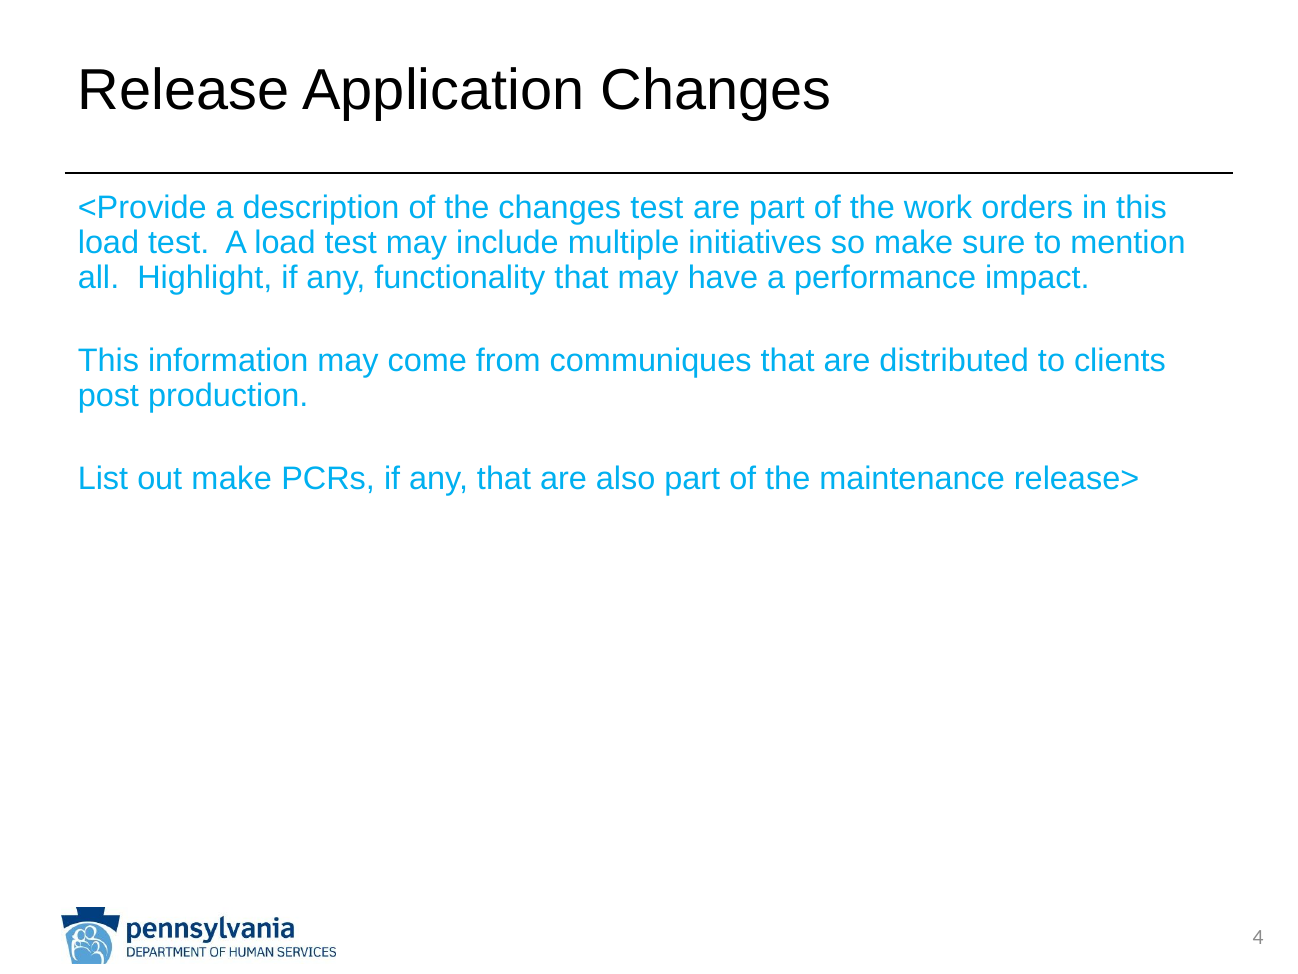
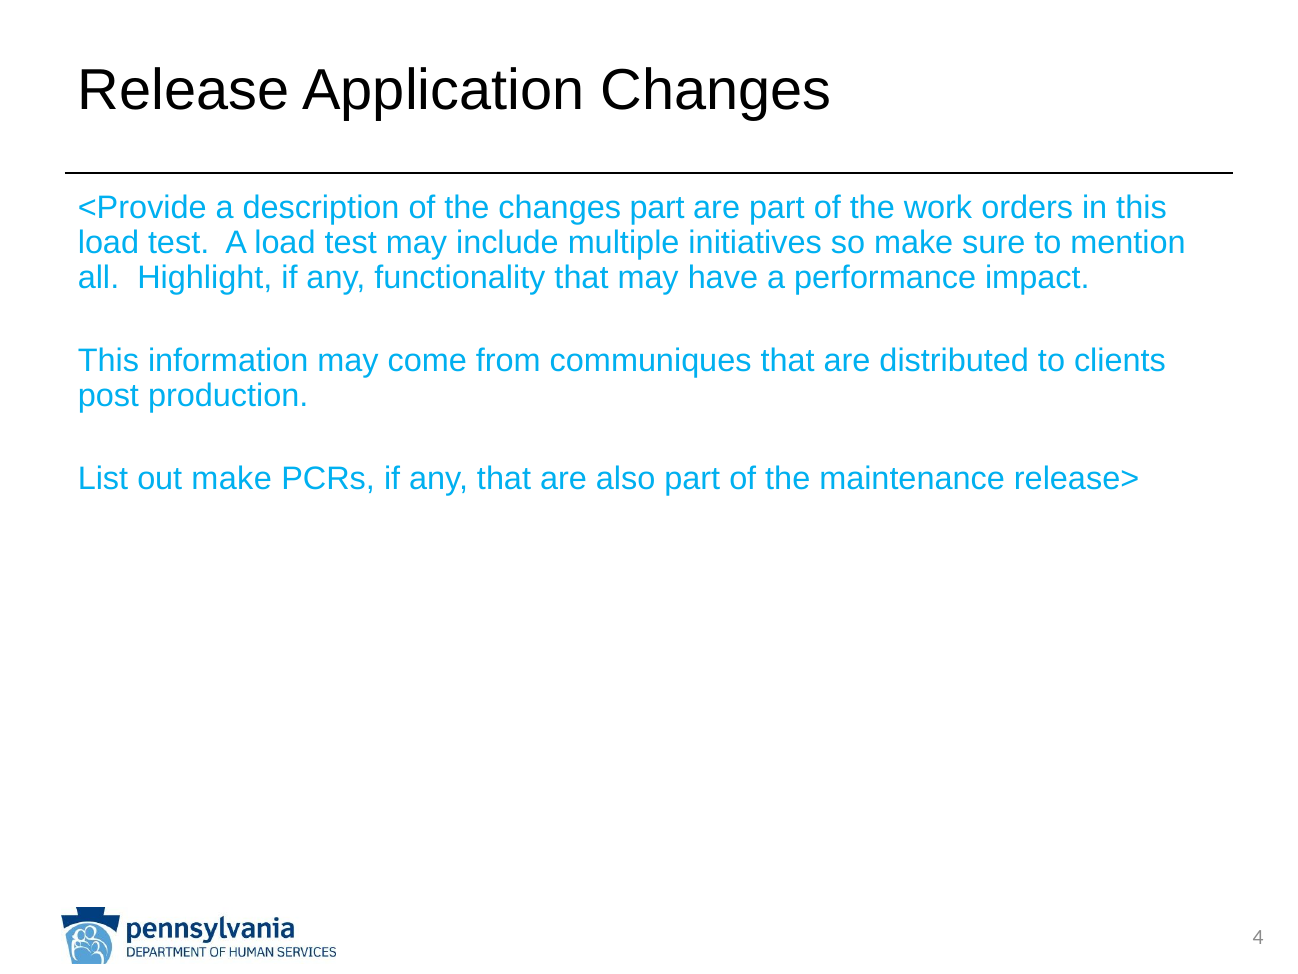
changes test: test -> part (657, 208)
